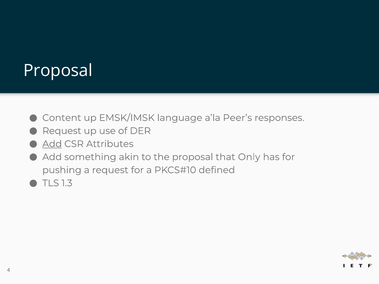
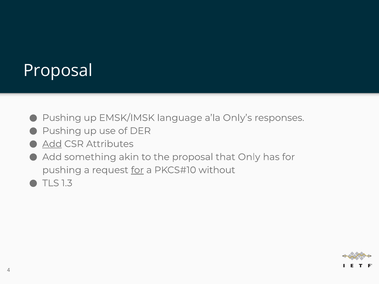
Content: Content -> Pushing (62, 118)
Peer’s: Peer’s -> Only’s (237, 118)
Request: Request -> Pushing (62, 131)
for underline: none -> present (137, 170)
defined: defined -> without (217, 170)
